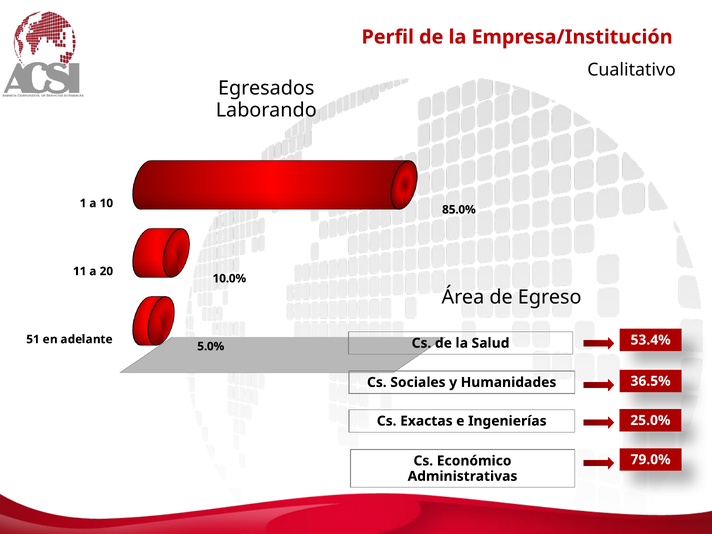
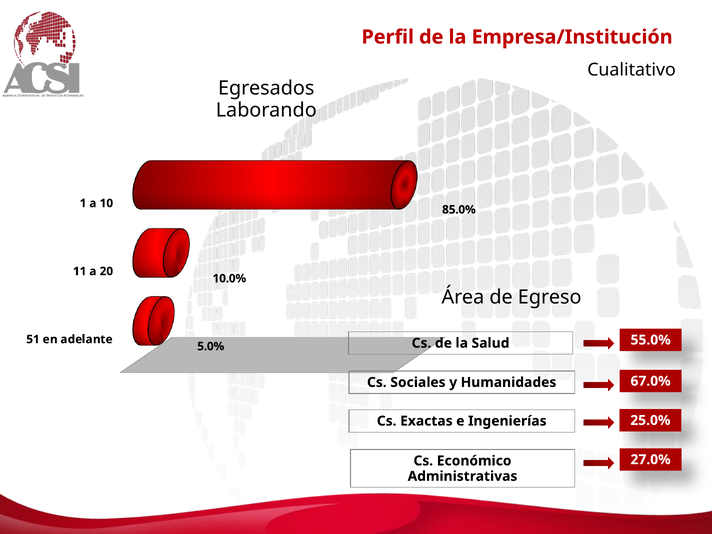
53.4%: 53.4% -> 55.0% (651, 340)
36.5%: 36.5% -> 67.0% (651, 381)
79.0%: 79.0% -> 27.0% (651, 460)
